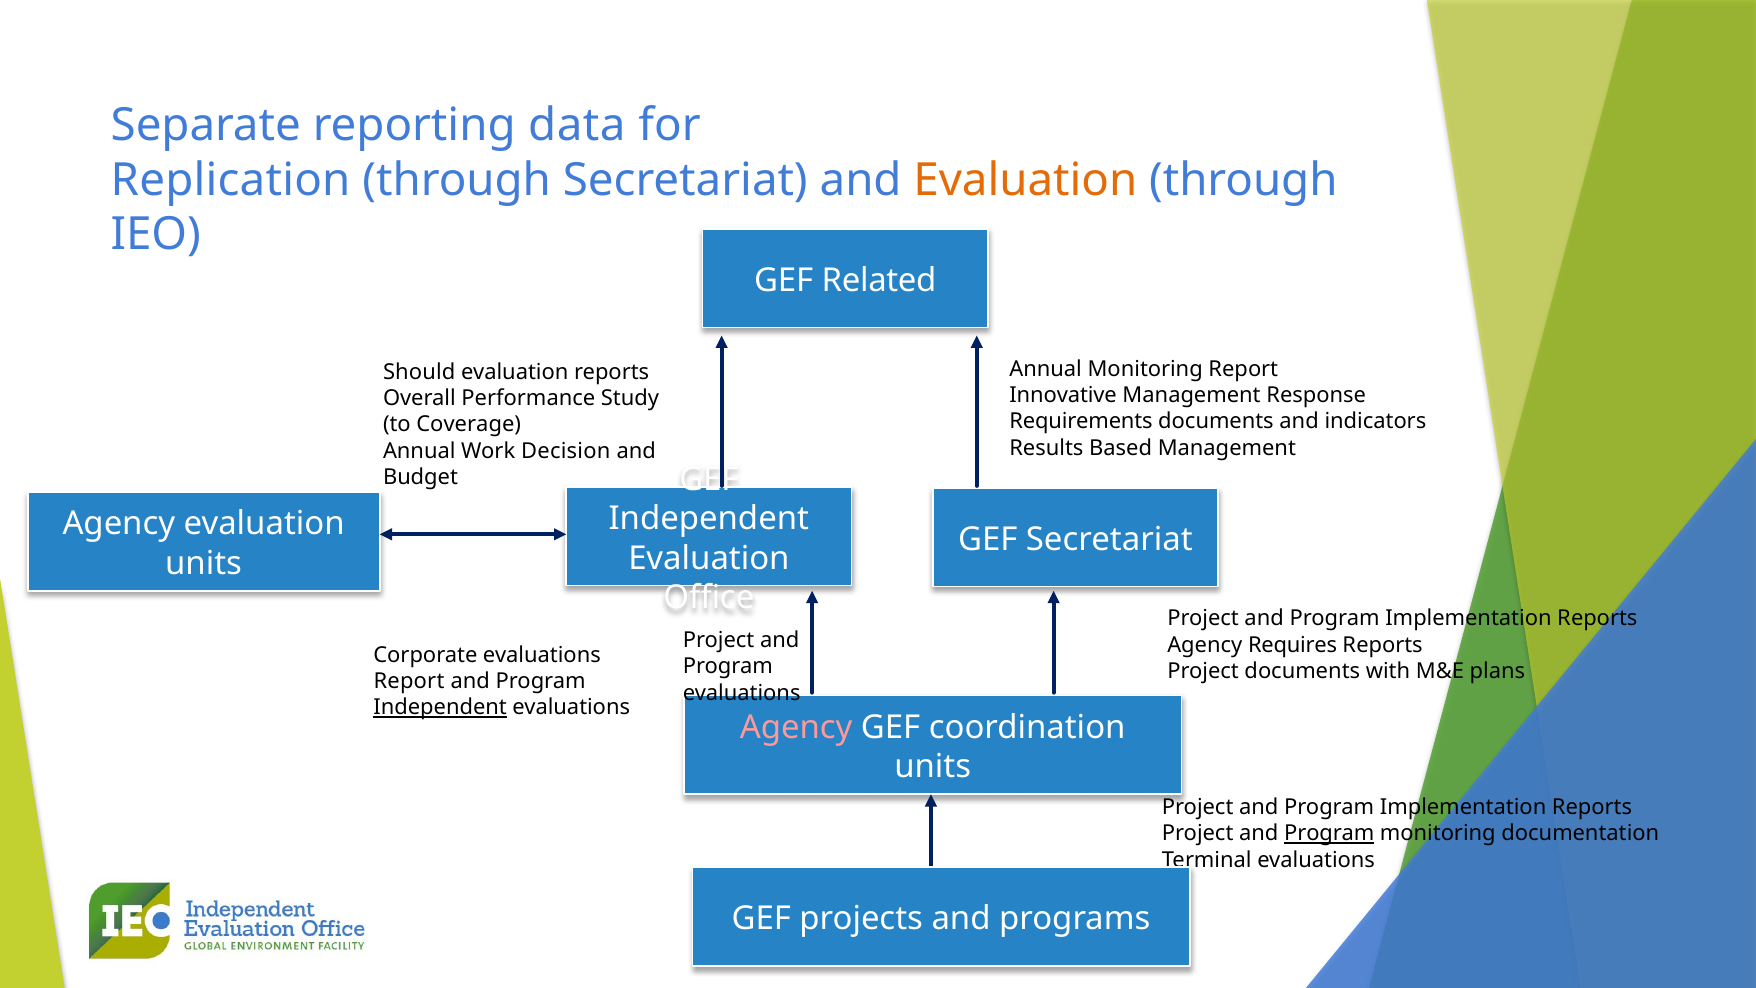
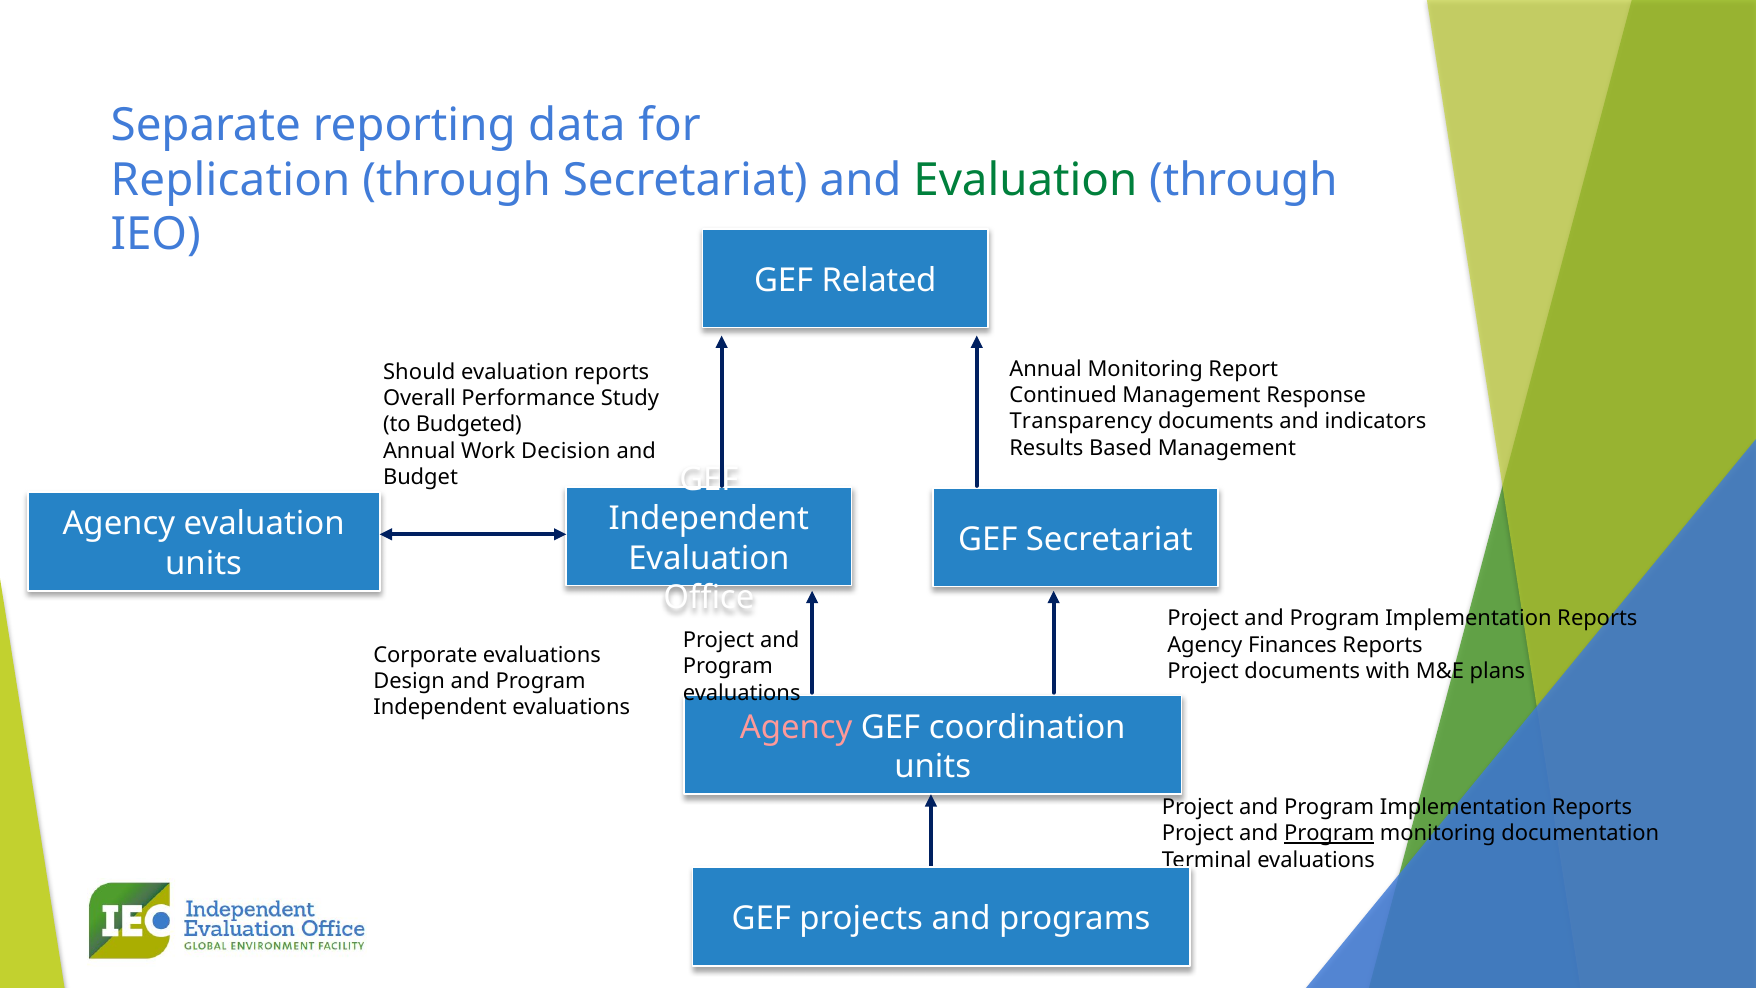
Evaluation colour: orange -> green (1025, 180)
Innovative: Innovative -> Continued (1063, 395)
Requirements: Requirements -> Transparency (1081, 422)
Coverage: Coverage -> Budgeted (469, 425)
Requires: Requires -> Finances (1293, 645)
Report: Report -> Design (409, 681)
Independent underline: present -> none (440, 707)
